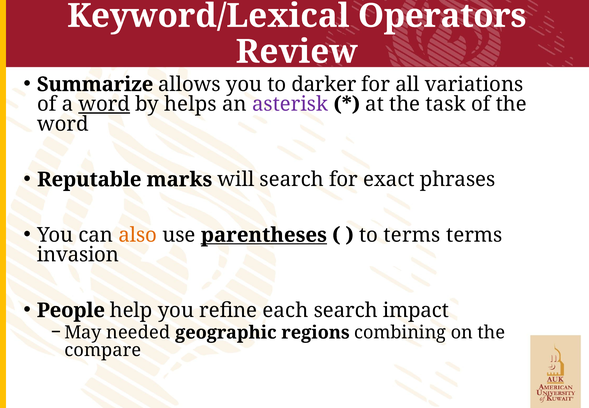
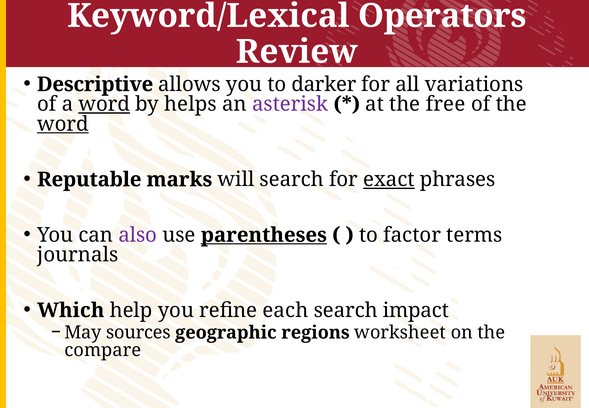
Summarize: Summarize -> Descriptive (95, 84)
task: task -> free (446, 104)
word underline: none -> present (63, 124)
exact underline: none -> present (389, 179)
also colour: orange -> purple (138, 235)
to terms: terms -> factor (412, 235)
invasion: invasion -> journals (78, 255)
People: People -> Which (71, 310)
needed: needed -> sources (138, 332)
combining: combining -> worksheet (400, 332)
